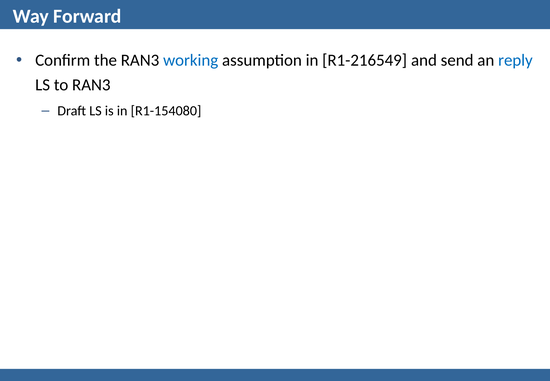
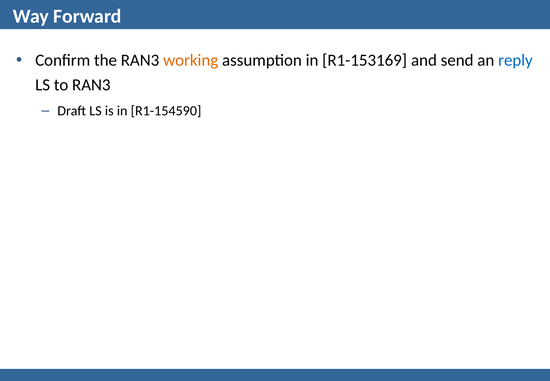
working colour: blue -> orange (191, 60)
R1-216549: R1-216549 -> R1-153169 (365, 60)
R1-154080: R1-154080 -> R1-154590 (166, 111)
